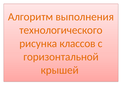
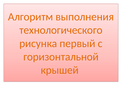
классов: классов -> первый (77, 43)
